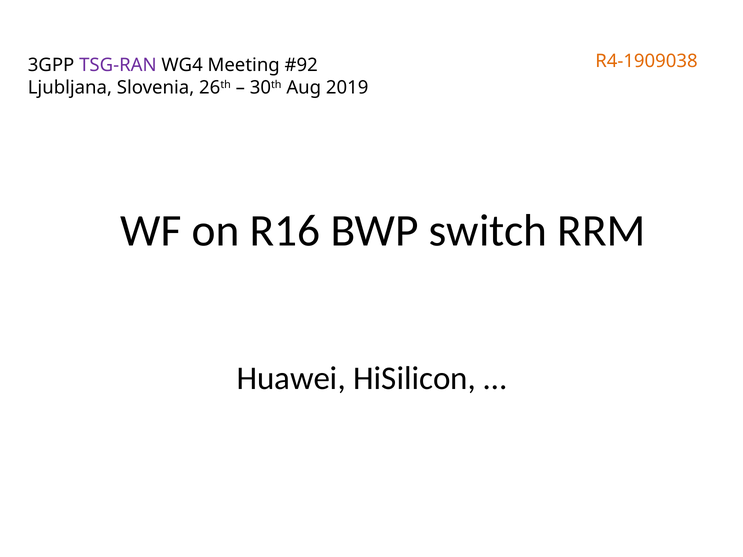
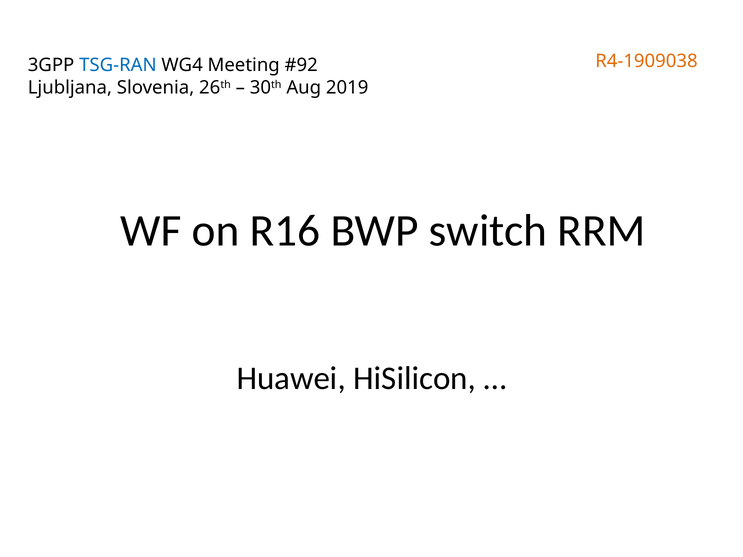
TSG-RAN colour: purple -> blue (118, 65)
